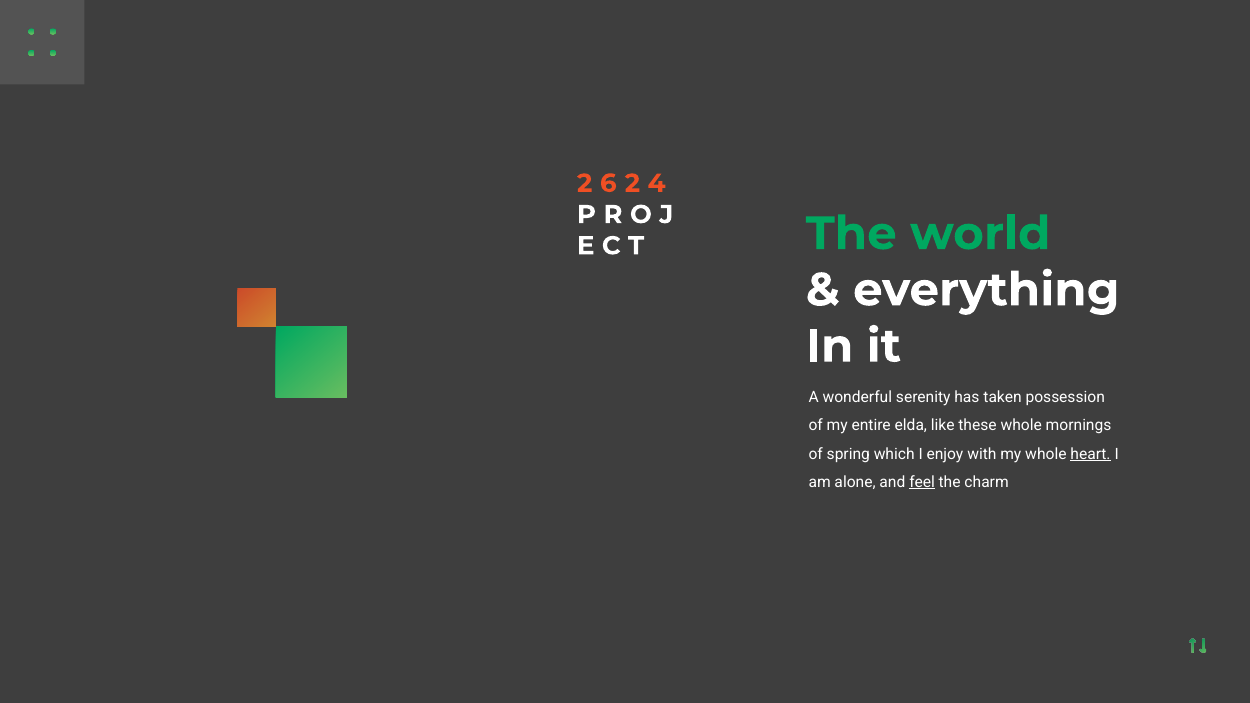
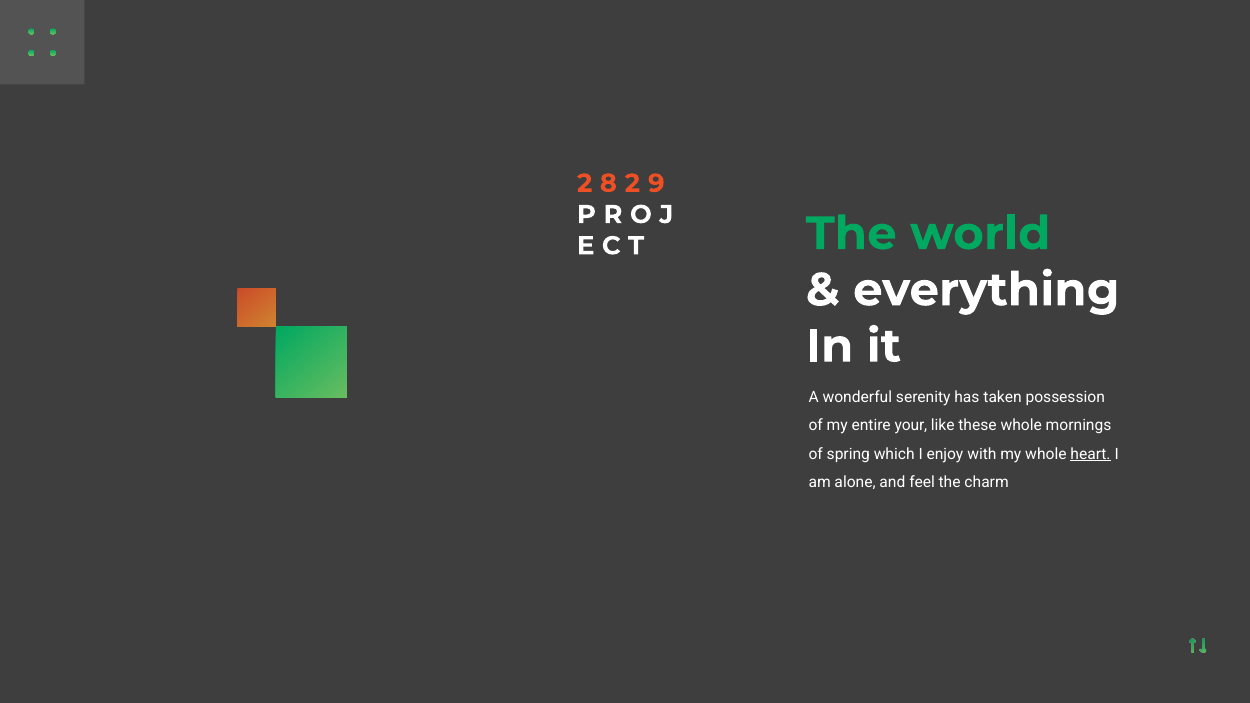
6: 6 -> 8 (608, 183)
4: 4 -> 9 (656, 183)
elda: elda -> your (911, 426)
feel underline: present -> none (922, 482)
